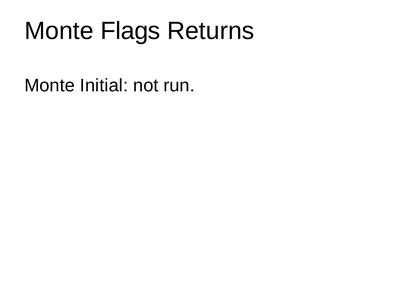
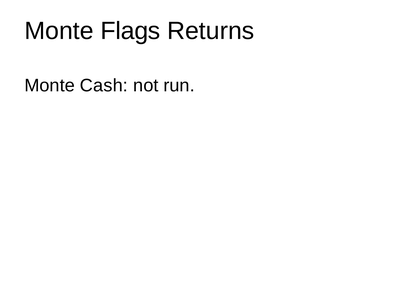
Initial: Initial -> Cash (104, 86)
